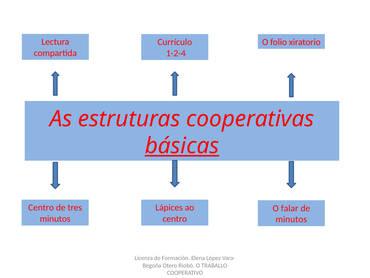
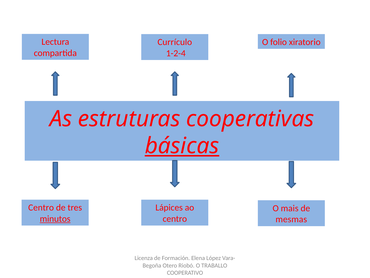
falar: falar -> mais (290, 208)
minutos underline: none -> present (55, 218)
minutos: minutos -> mesmas (291, 219)
